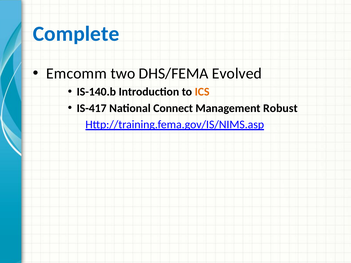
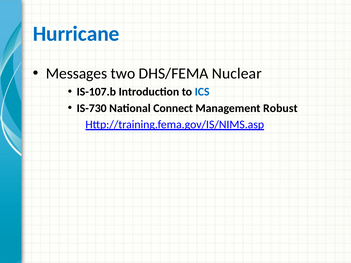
Complete: Complete -> Hurricane (76, 34)
Emcomm: Emcomm -> Messages (77, 73)
Evolved: Evolved -> Nuclear (237, 73)
IS-140.b: IS-140.b -> IS-107.b (96, 92)
ICS colour: orange -> blue (202, 92)
IS-417: IS-417 -> IS-730 (92, 108)
